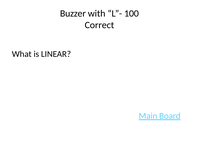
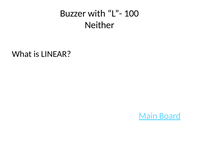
Correct: Correct -> Neither (100, 25)
